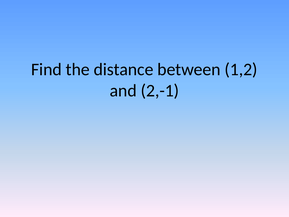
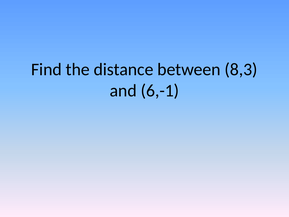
1,2: 1,2 -> 8,3 (241, 69)
2,-1: 2,-1 -> 6,-1 (160, 91)
